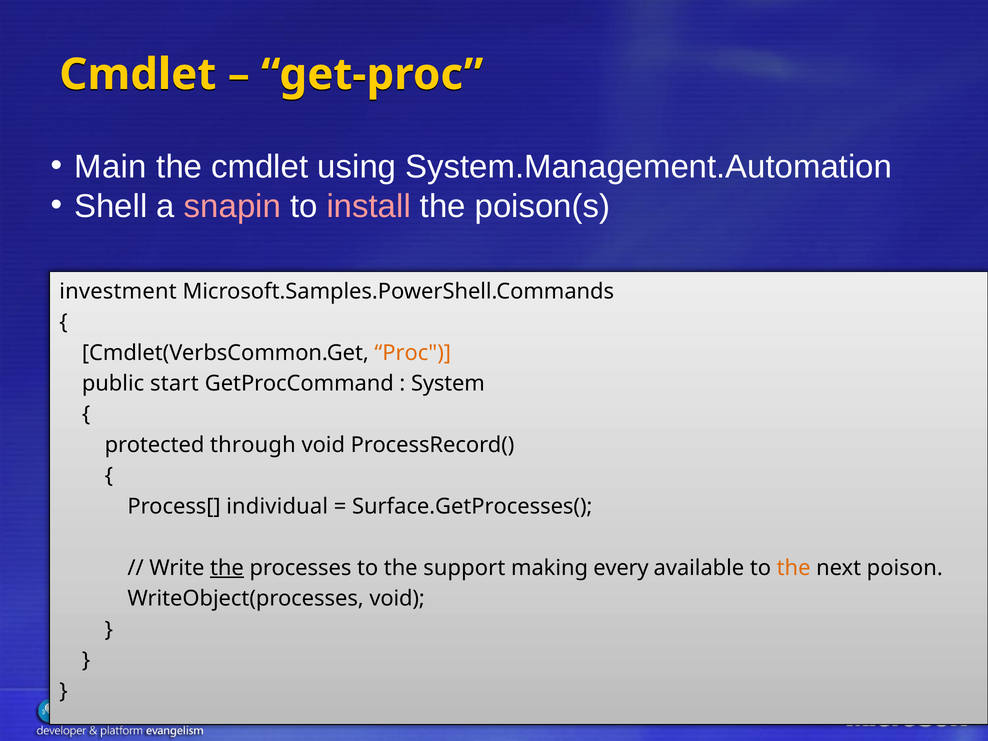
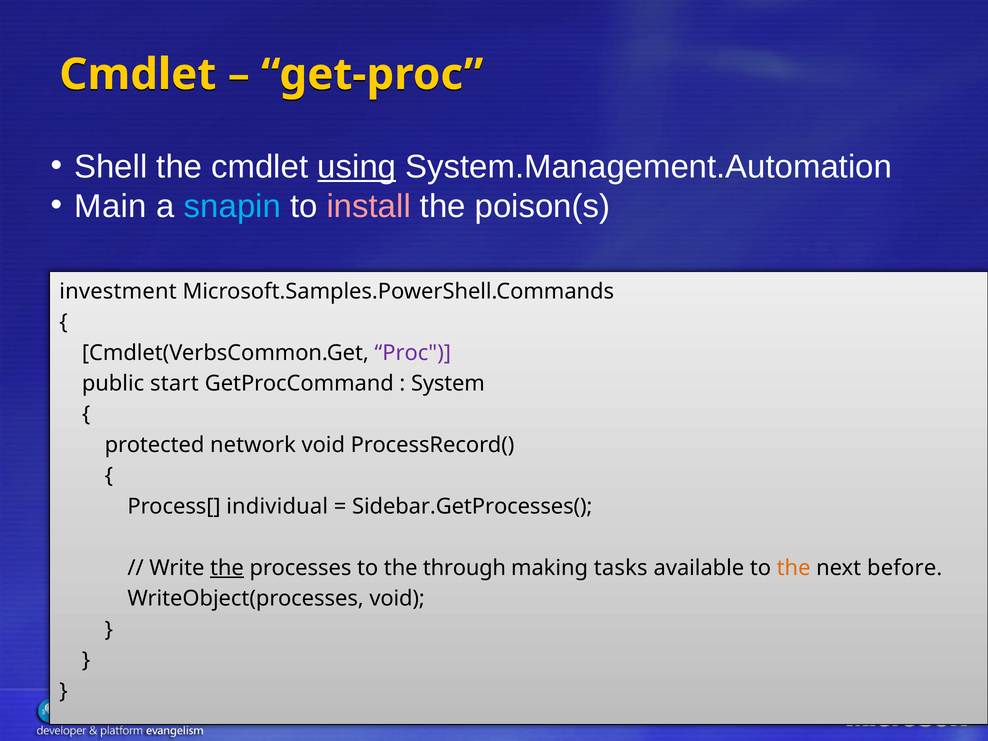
Main: Main -> Shell (111, 167)
using underline: none -> present (357, 167)
Shell: Shell -> Main (111, 206)
snapin colour: pink -> light blue (232, 206)
Proc colour: orange -> purple (413, 353)
through: through -> network (253, 445)
Surface.GetProcesses(: Surface.GetProcesses( -> Sidebar.GetProcesses( (472, 506)
support: support -> through (464, 568)
every: every -> tasks (621, 568)
poison: poison -> before (905, 568)
